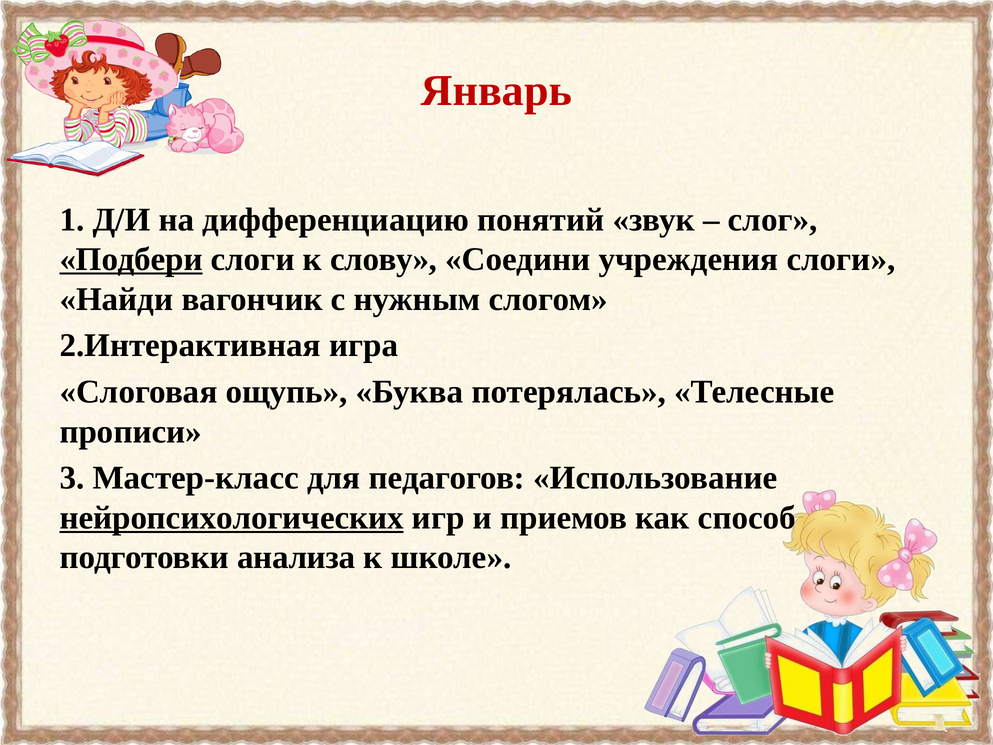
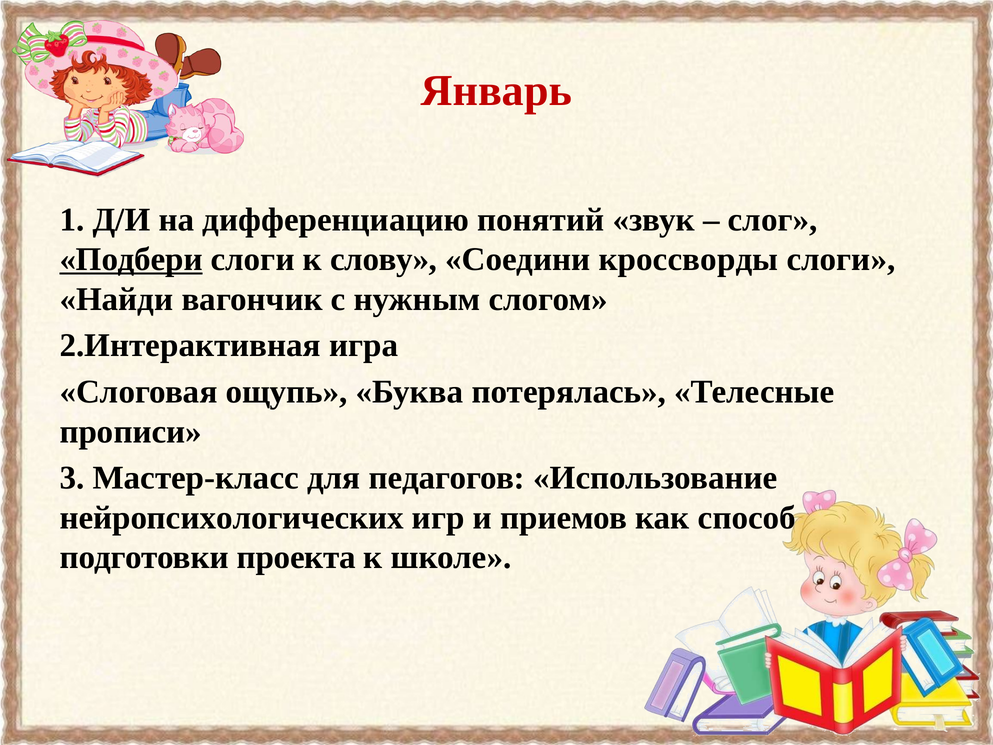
учреждения: учреждения -> кроссворды (688, 259)
нейропсихологических underline: present -> none (232, 518)
анализа: анализа -> проекта (296, 557)
